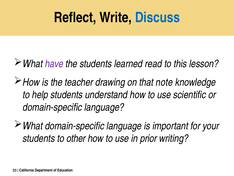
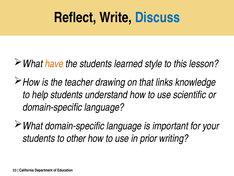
have colour: purple -> orange (54, 64)
read: read -> style (154, 64)
note: note -> links (164, 82)
